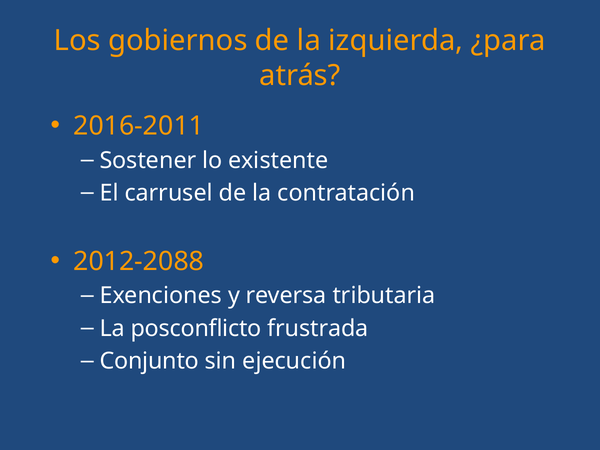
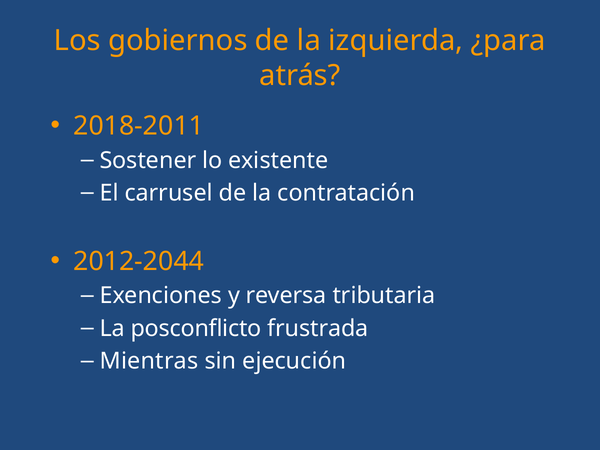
2016-2011: 2016-2011 -> 2018-2011 (139, 126)
2012-2088: 2012-2088 -> 2012-2044 (139, 261)
Conjunto: Conjunto -> Mientras (149, 361)
